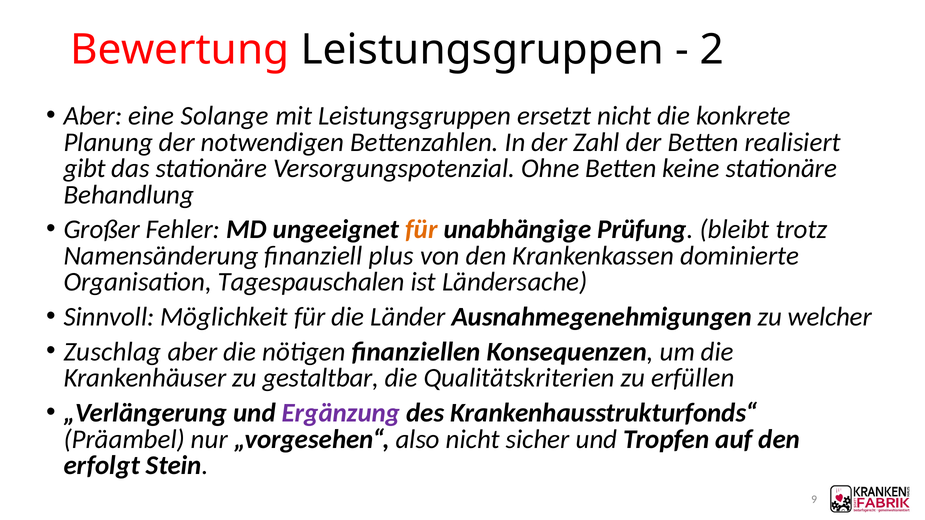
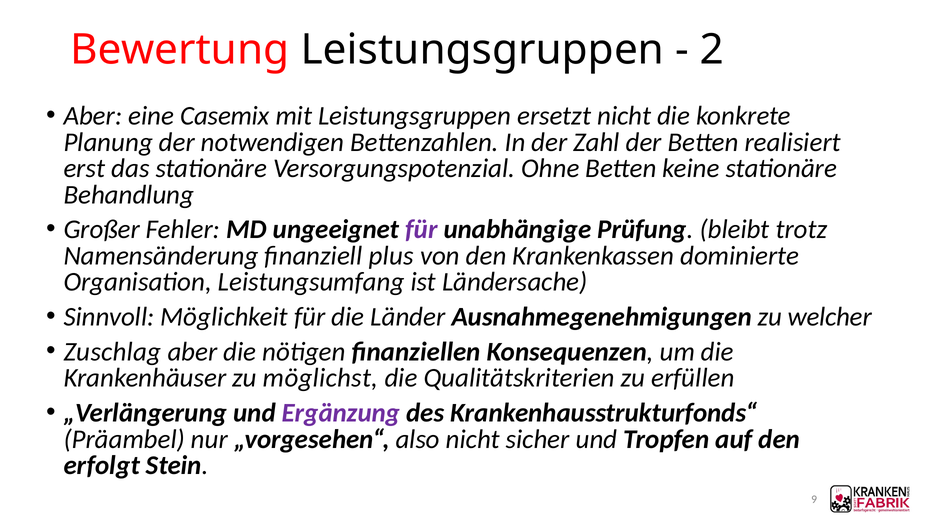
Solange: Solange -> Casemix (225, 116)
gibt: gibt -> erst (84, 169)
für colour: orange -> purple (421, 230)
Tagespauschalen: Tagespauschalen -> Leistungsumfang (311, 282)
gestaltbar: gestaltbar -> möglichst (321, 378)
